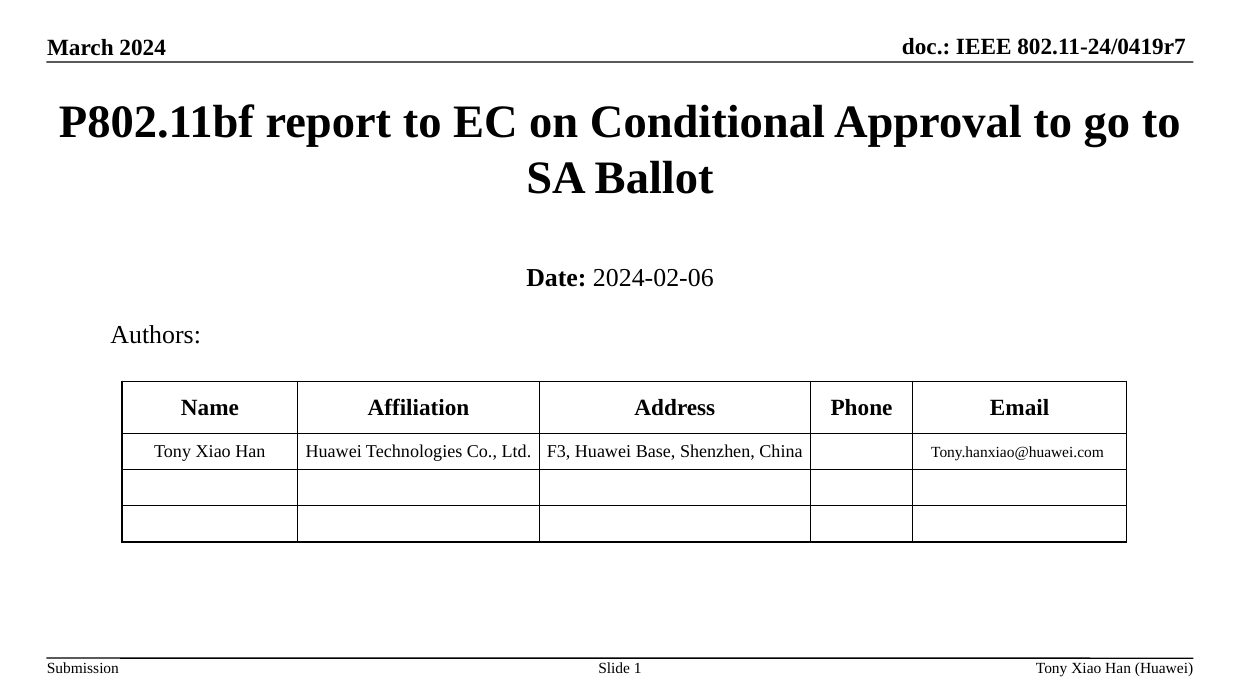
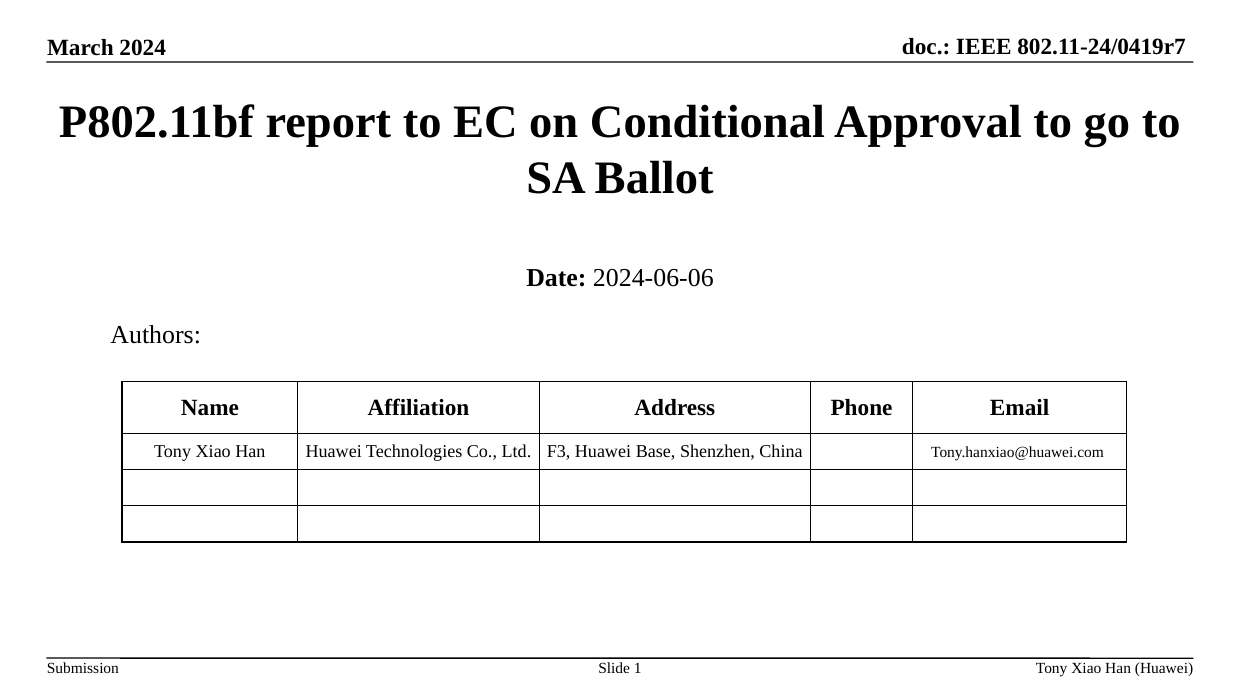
2024-02-06: 2024-02-06 -> 2024-06-06 (653, 278)
